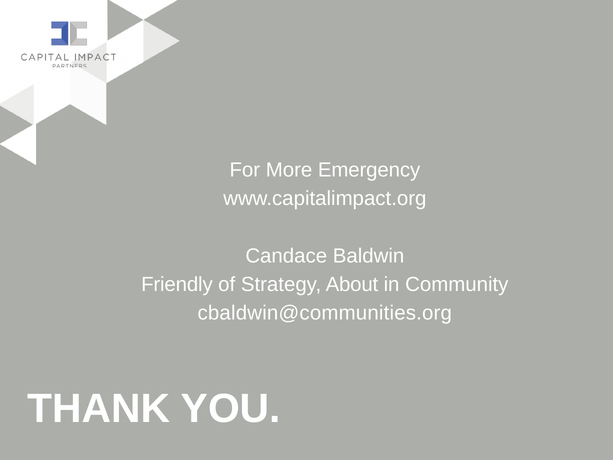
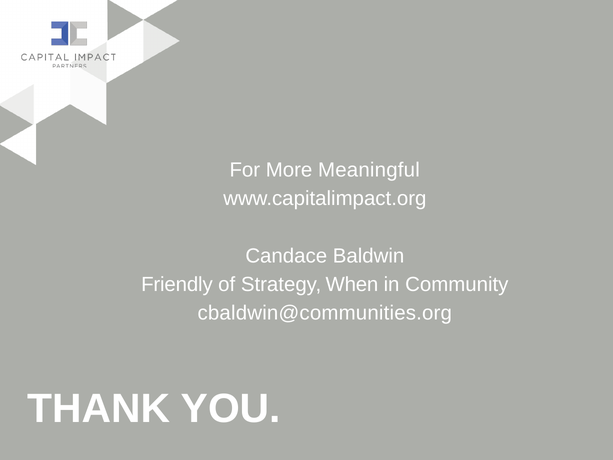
Emergency: Emergency -> Meaningful (369, 170)
About: About -> When (352, 284)
